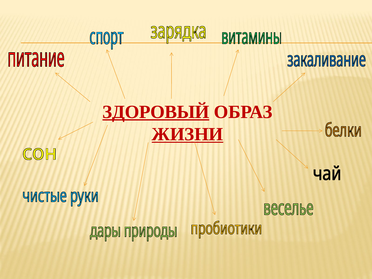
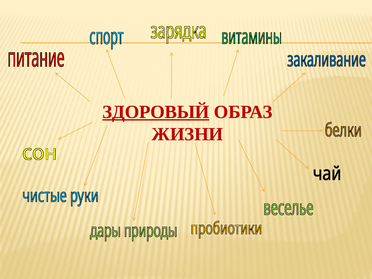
ЖИЗНИ underline: present -> none (187, 134)
